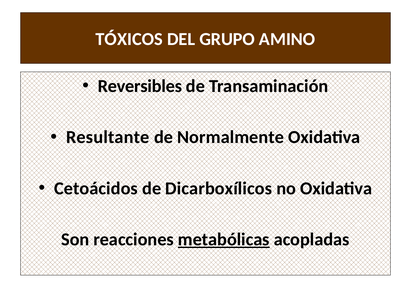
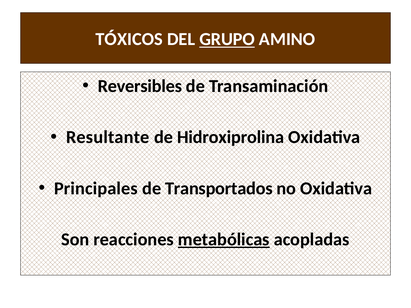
GRUPO underline: none -> present (227, 39)
Normalmente: Normalmente -> Hidroxiprolina (231, 137)
Cetoácidos: Cetoácidos -> Principales (96, 189)
Dicarboxílicos: Dicarboxílicos -> Transportados (219, 189)
